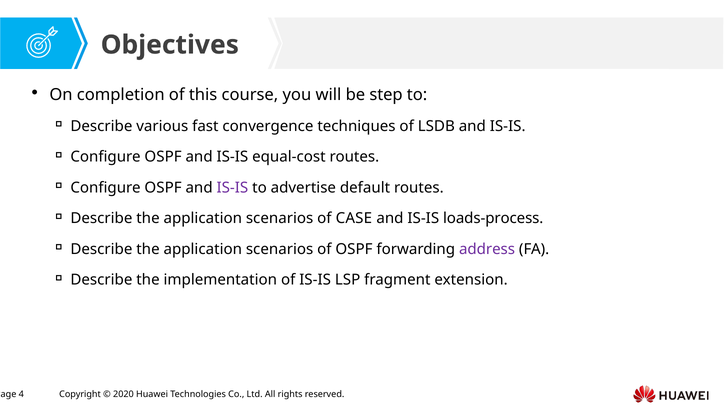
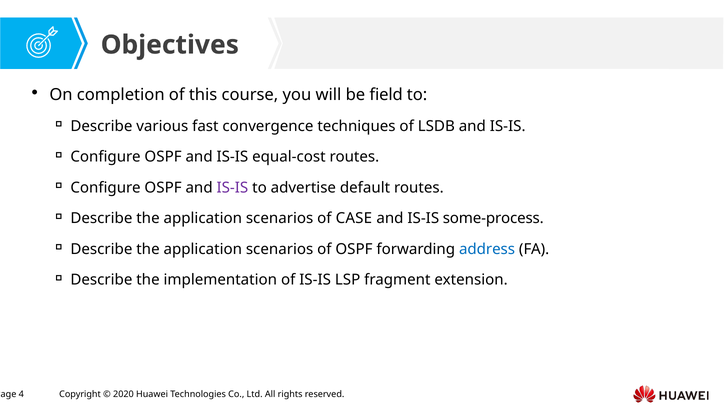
step: step -> field (386, 95)
loads-process: loads-process -> some-process (493, 219)
address colour: purple -> blue (487, 249)
